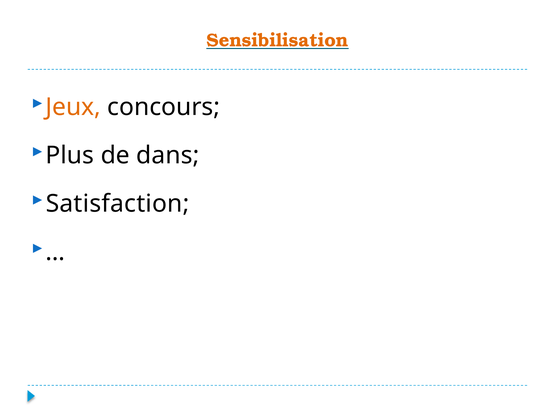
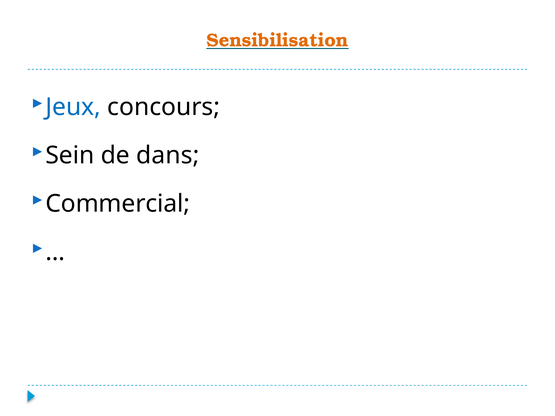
Jeux colour: orange -> blue (73, 107)
Plus: Plus -> Sein (70, 156)
Satisfaction: Satisfaction -> Commercial (118, 204)
